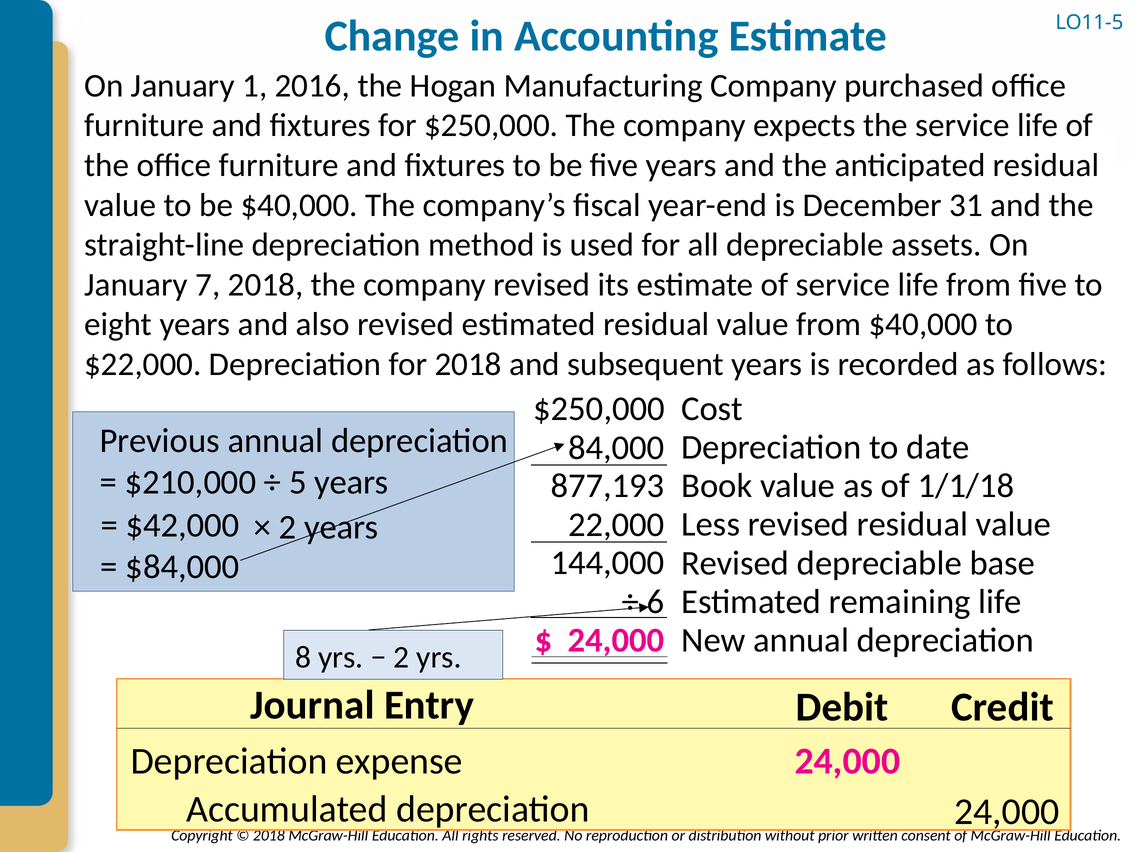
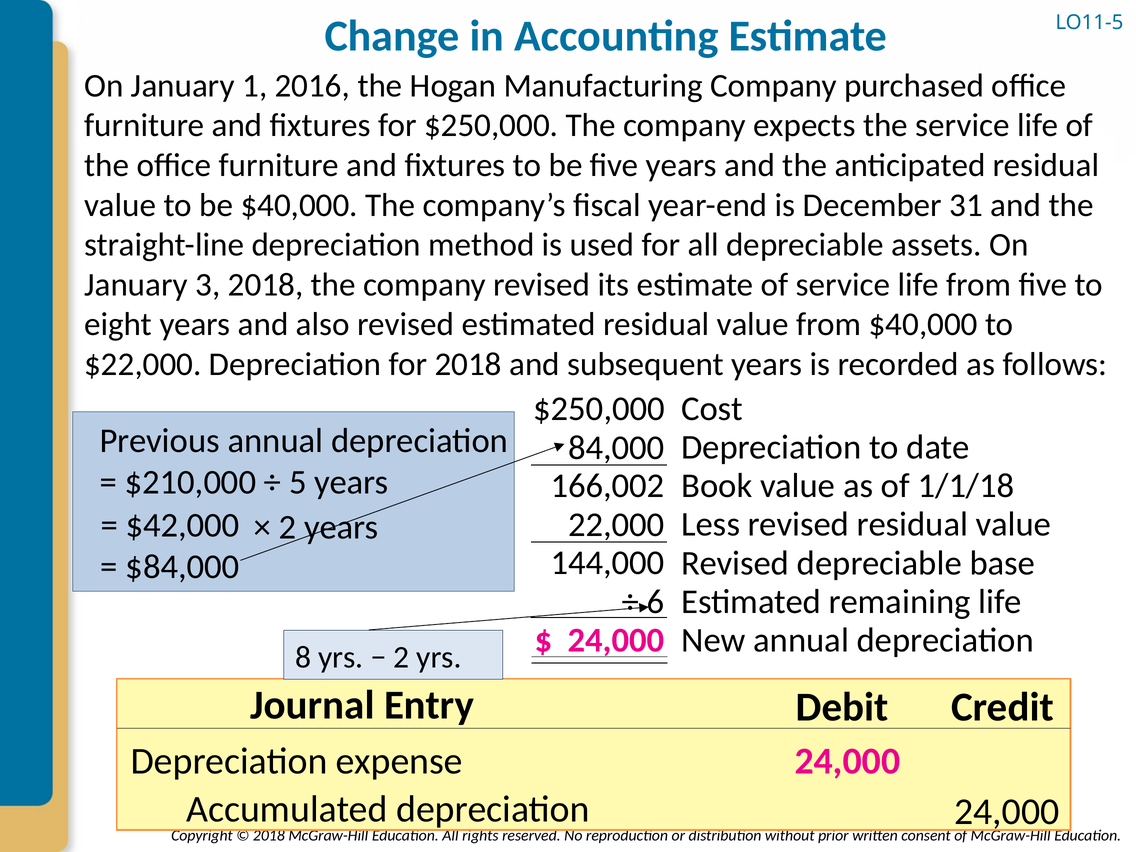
7: 7 -> 3 (208, 285)
877,193: 877,193 -> 166,002 (608, 486)
